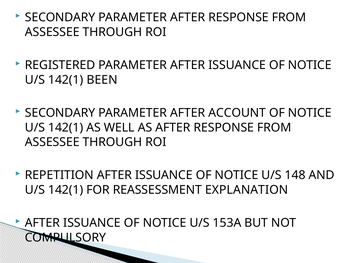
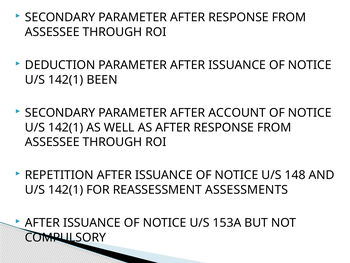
REGISTERED: REGISTERED -> DEDUCTION (60, 65)
EXPLANATION: EXPLANATION -> ASSESSMENTS (247, 189)
